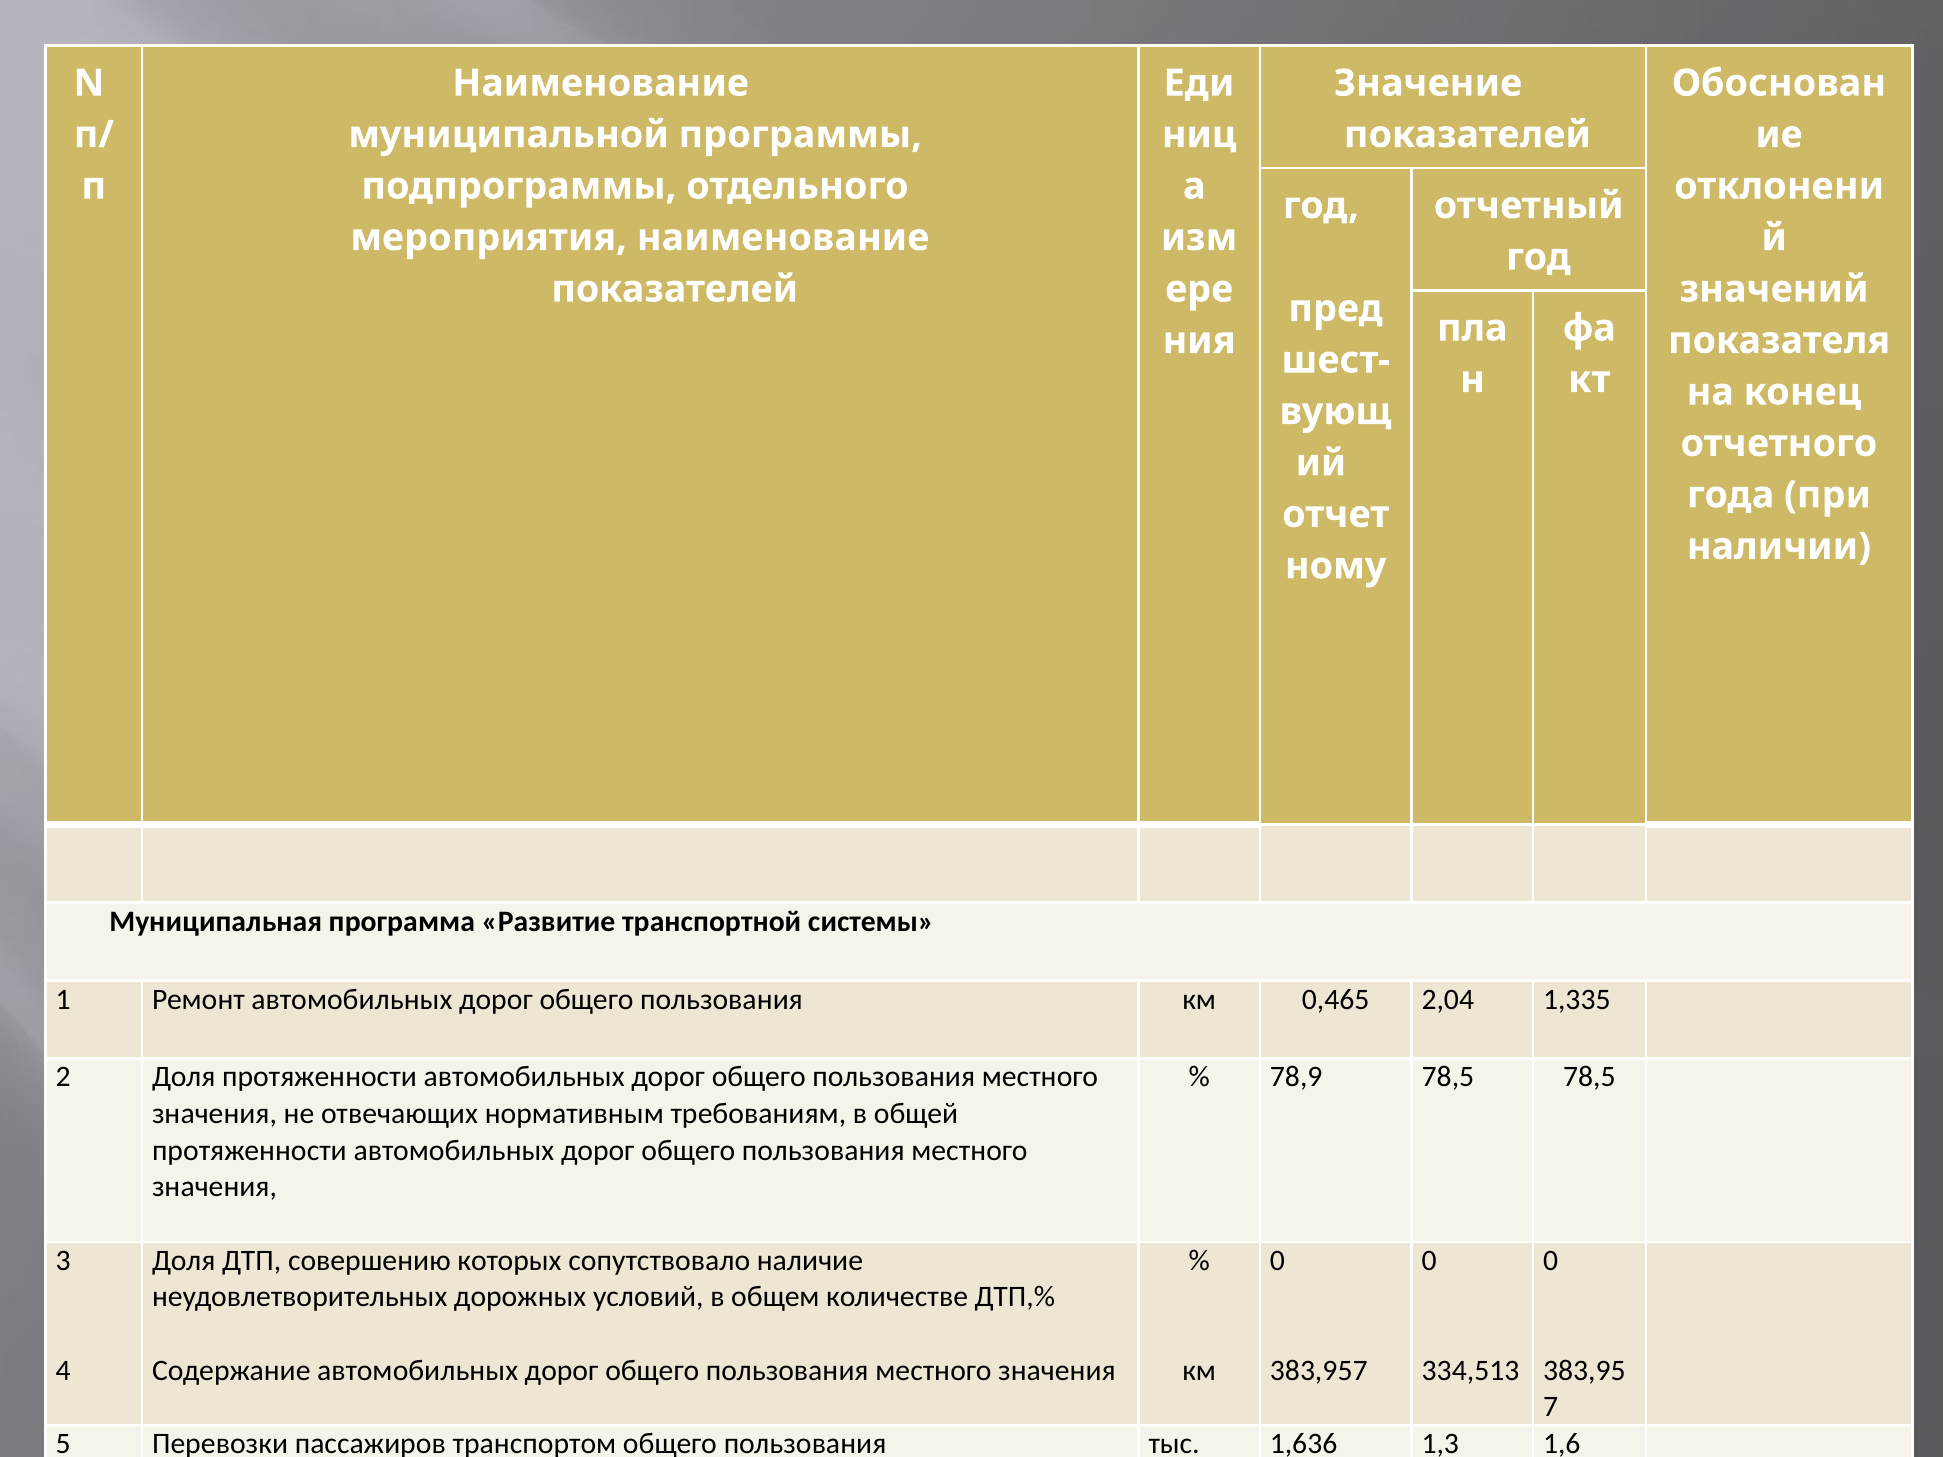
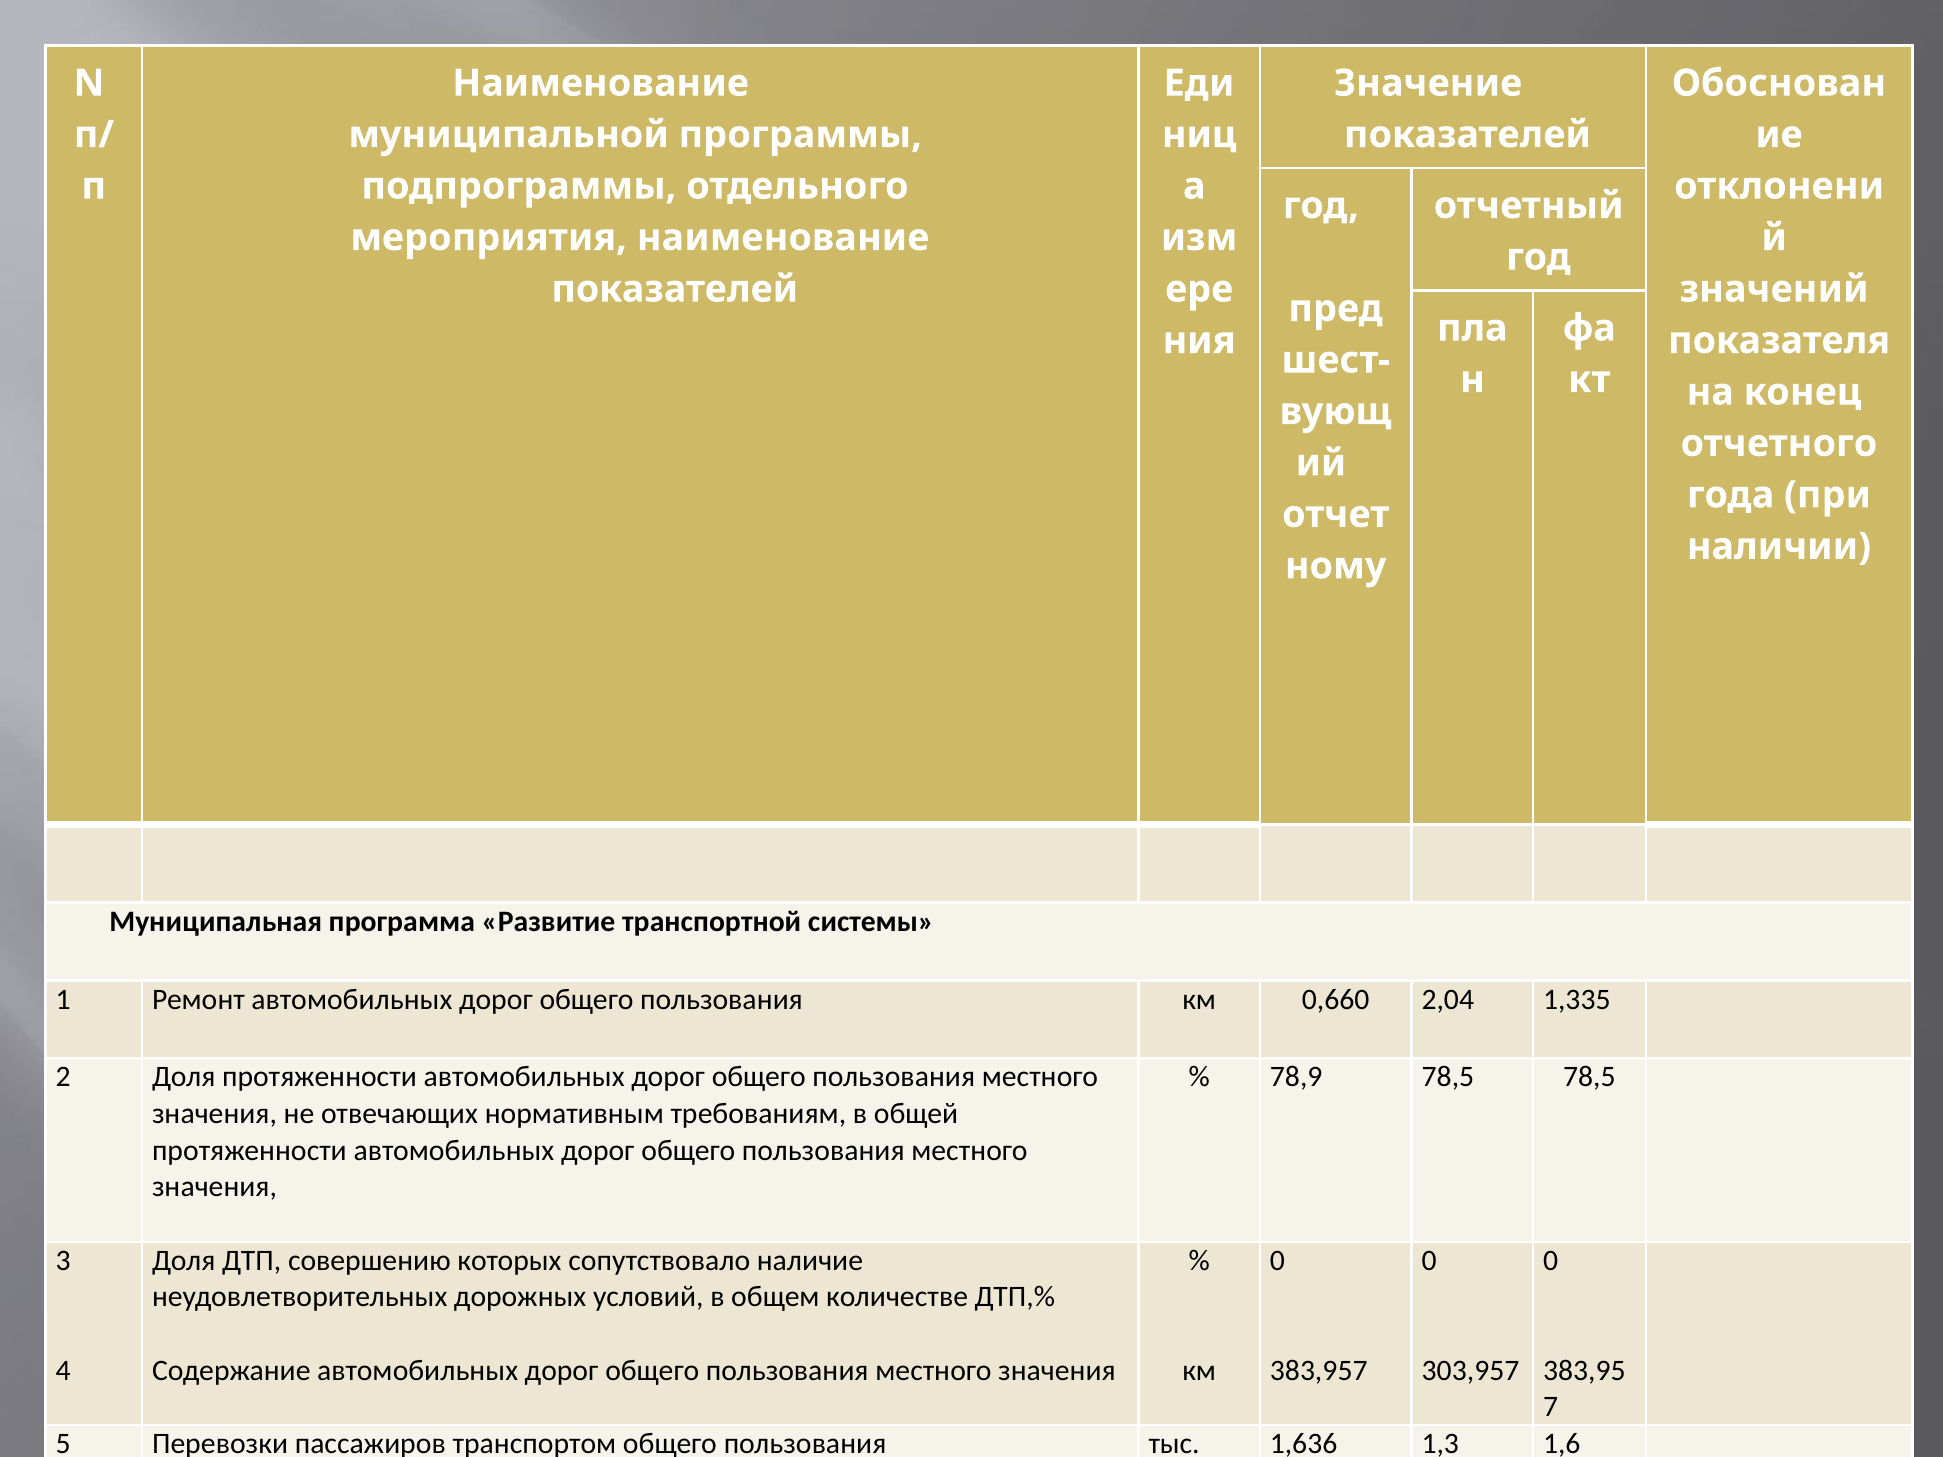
0,465: 0,465 -> 0,660 (1336, 999)
334,513: 334,513 -> 303,957 (1471, 1371)
